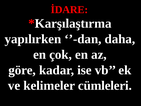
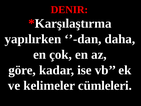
İDARE: İDARE -> DENIR (69, 10)
